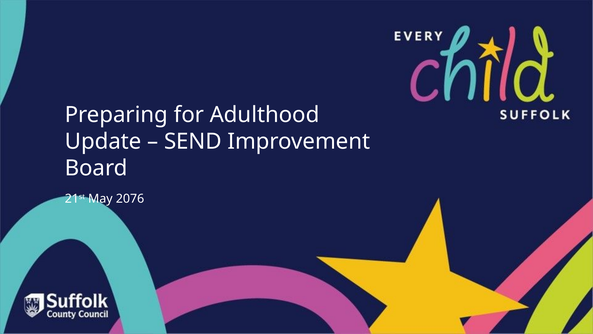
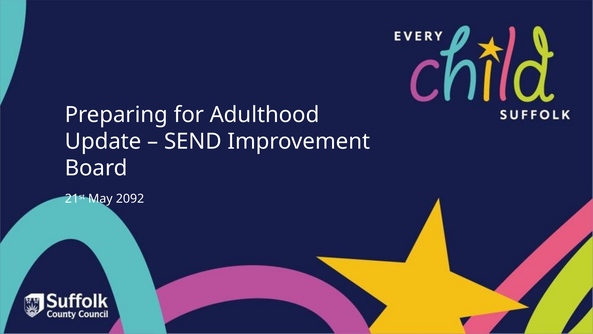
2076: 2076 -> 2092 (130, 198)
